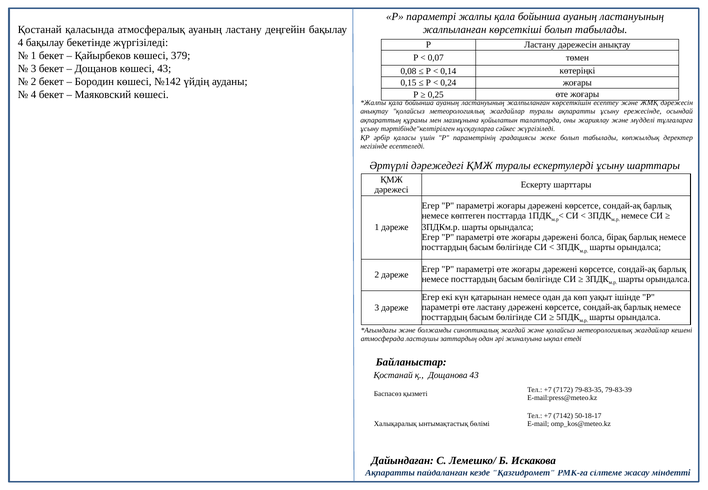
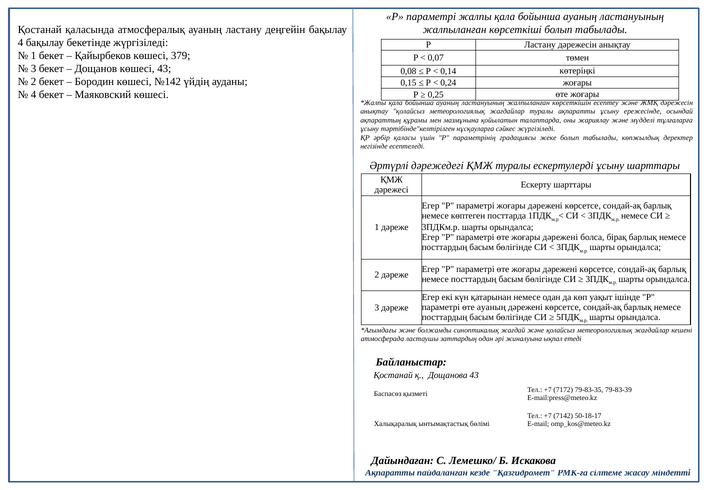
өте ластану: ластану -> ауаның (491, 307)
